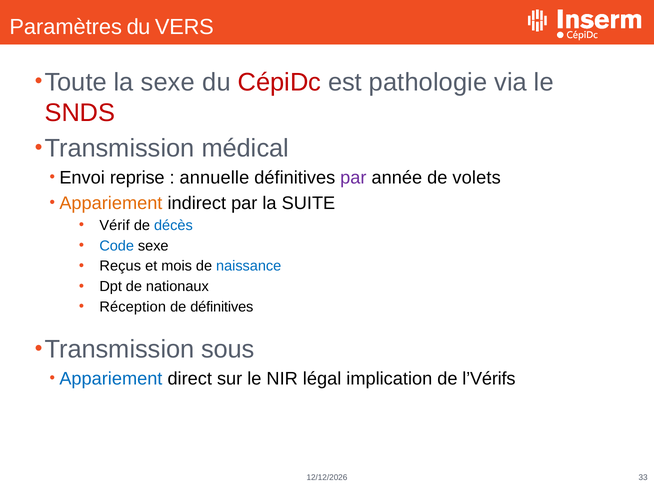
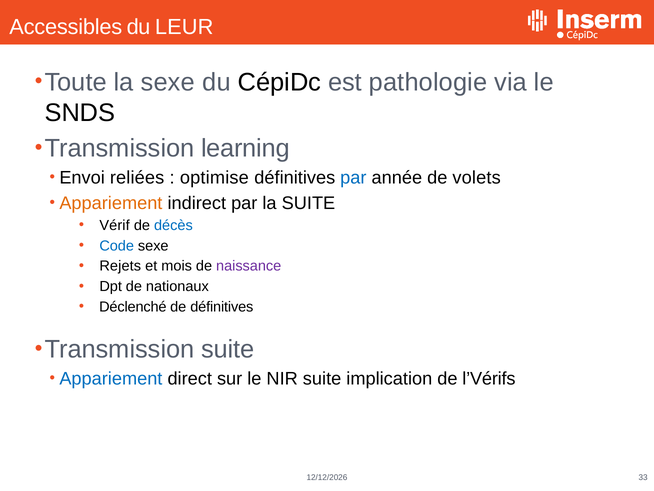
Paramètres: Paramètres -> Accessibles (66, 27)
VERS: VERS -> LEUR (184, 27)
CépiDc colour: red -> black (279, 82)
SNDS colour: red -> black (80, 113)
médical: médical -> learning (245, 148)
reprise: reprise -> reliées (137, 178)
annuelle: annuelle -> optimise (214, 178)
par colour: purple -> blue (353, 178)
Reçus: Reçus -> Rejets (120, 266)
naissance colour: blue -> purple (249, 266)
Réception: Réception -> Déclenché (133, 307)
Transmission sous: sous -> suite (228, 349)
NIR légal: légal -> suite (322, 378)
